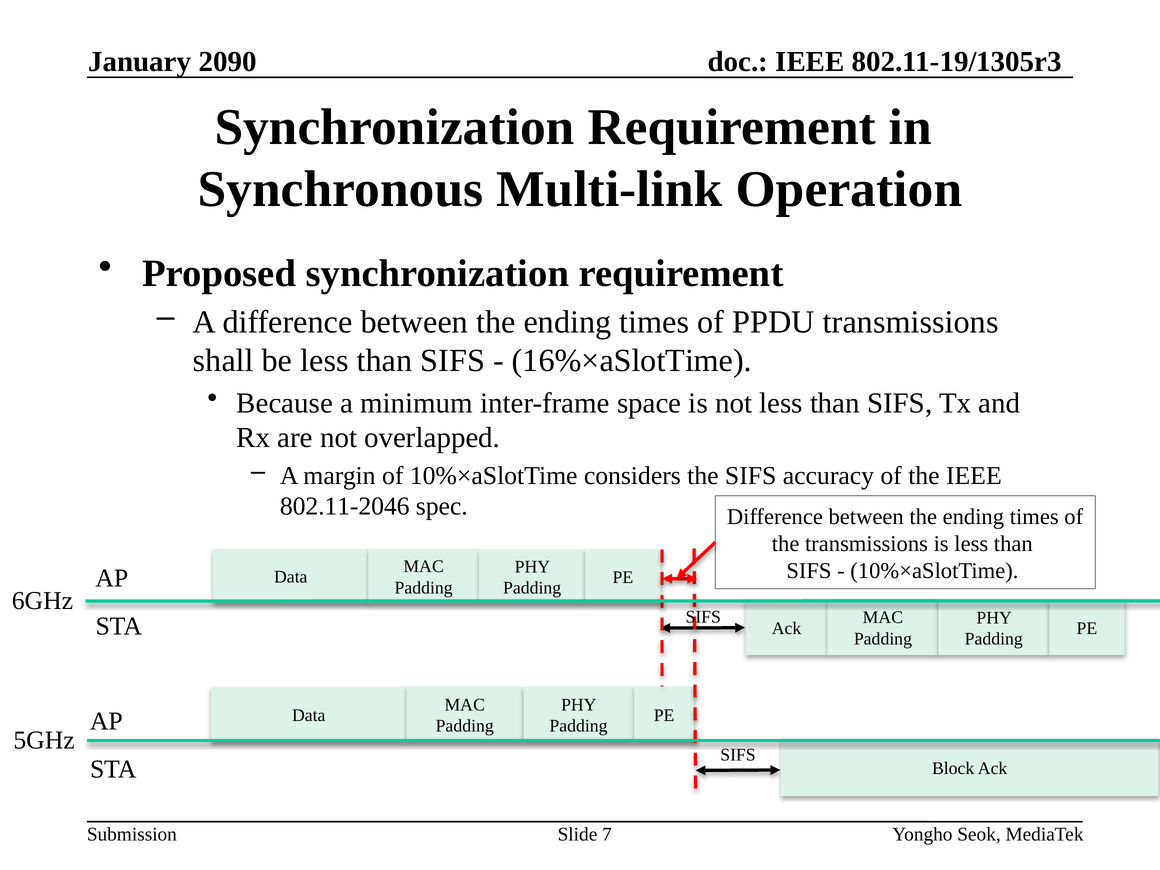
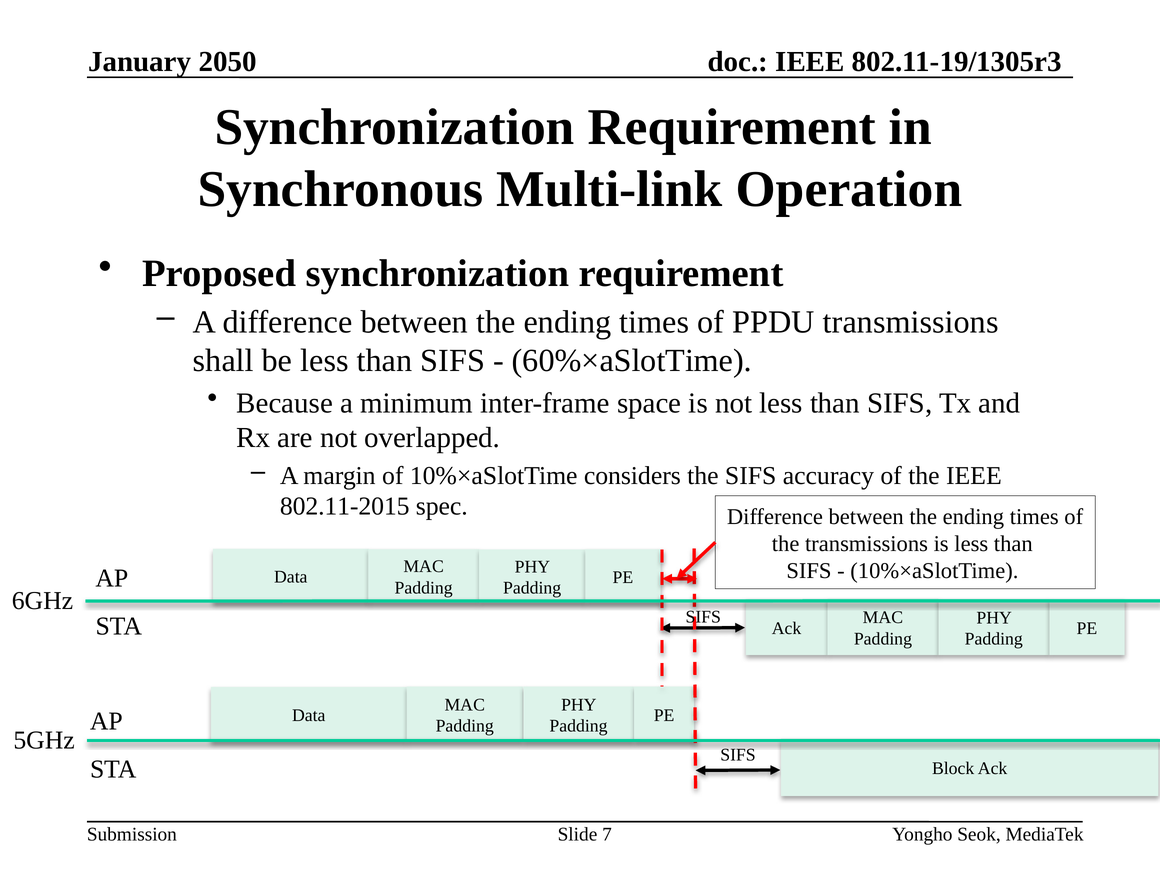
2090: 2090 -> 2050 (228, 62)
16%×aSlotTime: 16%×aSlotTime -> 60%×aSlotTime (632, 361)
802.11-2046: 802.11-2046 -> 802.11-2015 (345, 506)
